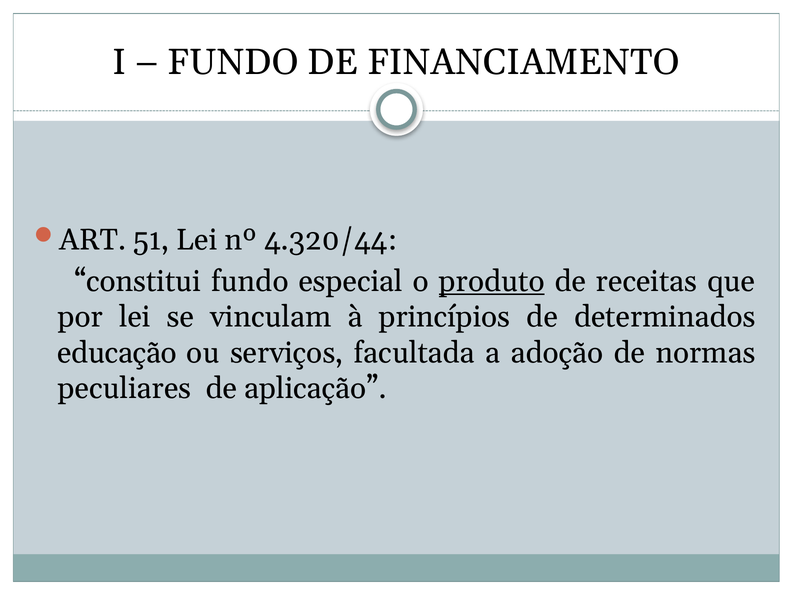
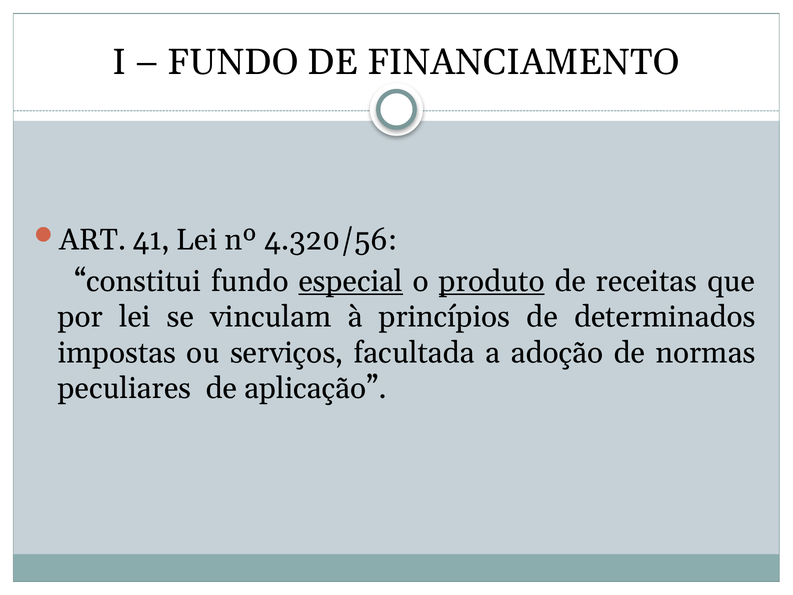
51: 51 -> 41 (151, 240)
4.320/44: 4.320/44 -> 4.320/56 (330, 240)
especial underline: none -> present (351, 281)
educação: educação -> impostas (117, 353)
